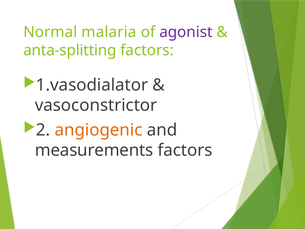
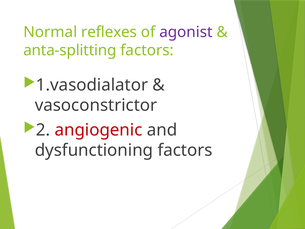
malaria: malaria -> reflexes (109, 32)
angiogenic colour: orange -> red (98, 130)
measurements: measurements -> dysfunctioning (94, 150)
